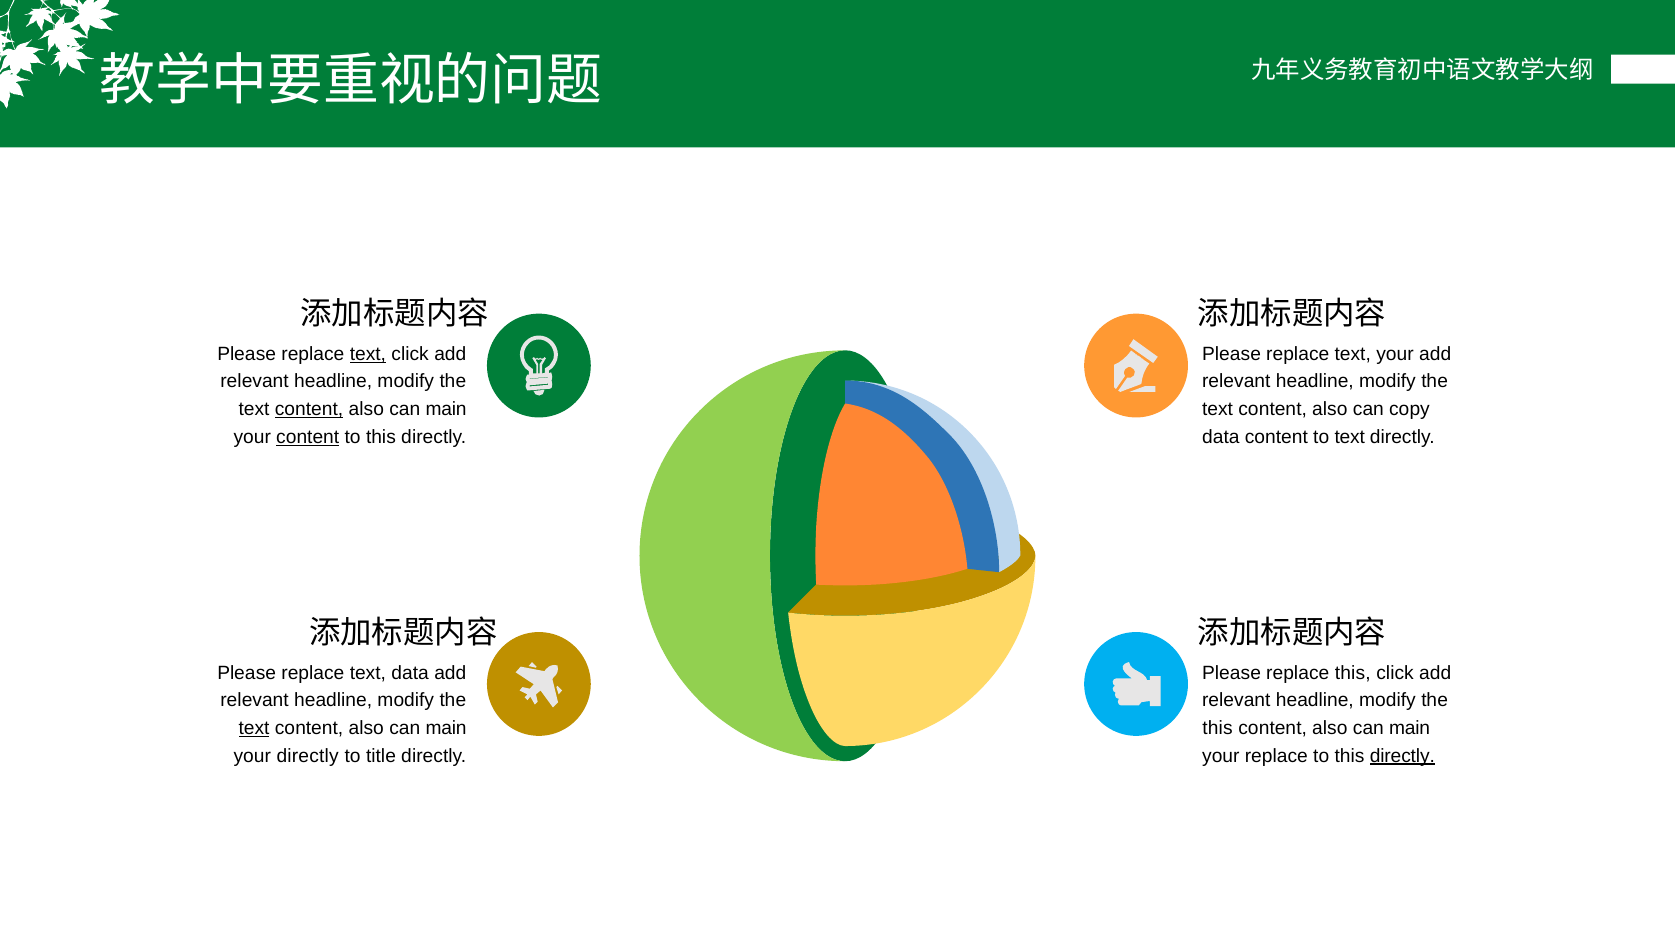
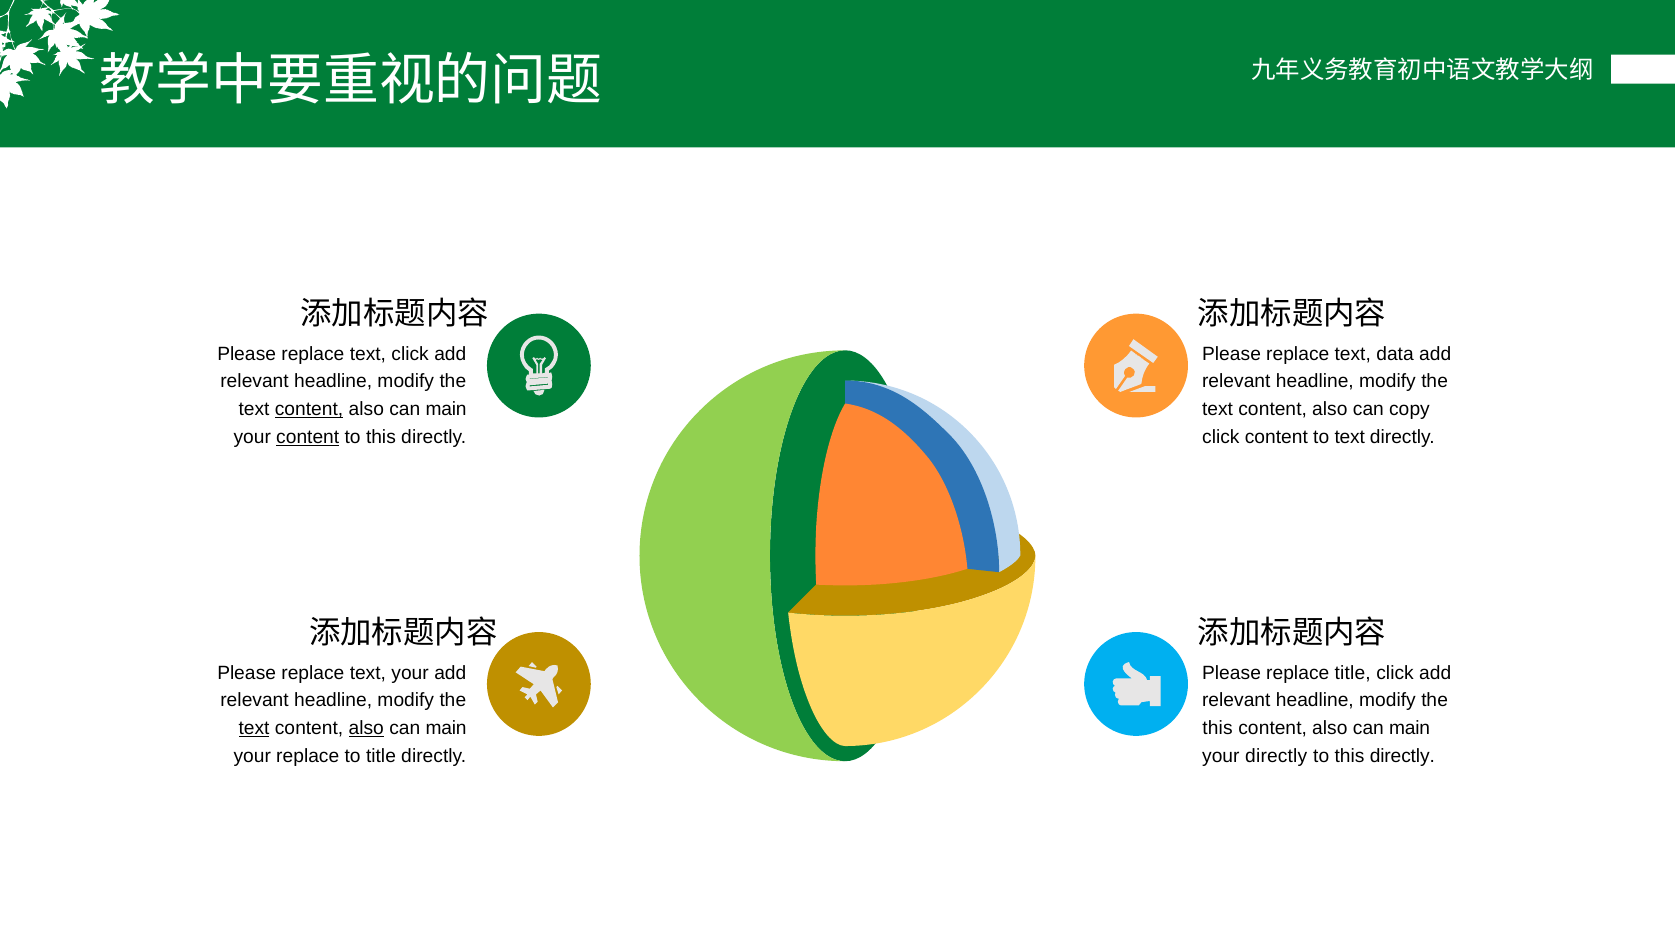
text underline: present -> none (368, 354)
text your: your -> data (1395, 354)
data: data -> click (1221, 437)
text data: data -> your (410, 673)
replace this: this -> title (1353, 673)
also underline: none -> present (366, 728)
your directly: directly -> replace (308, 756)
your replace: replace -> directly (1276, 756)
directly underline: present -> none (1402, 756)
